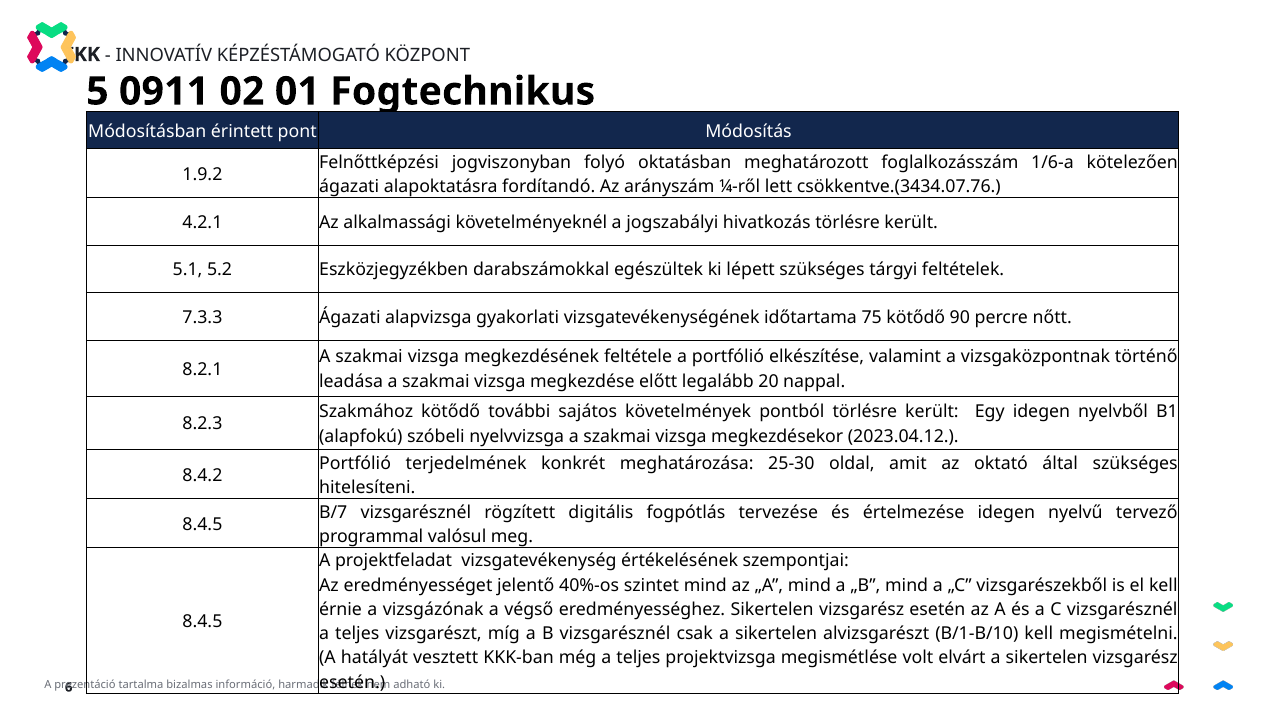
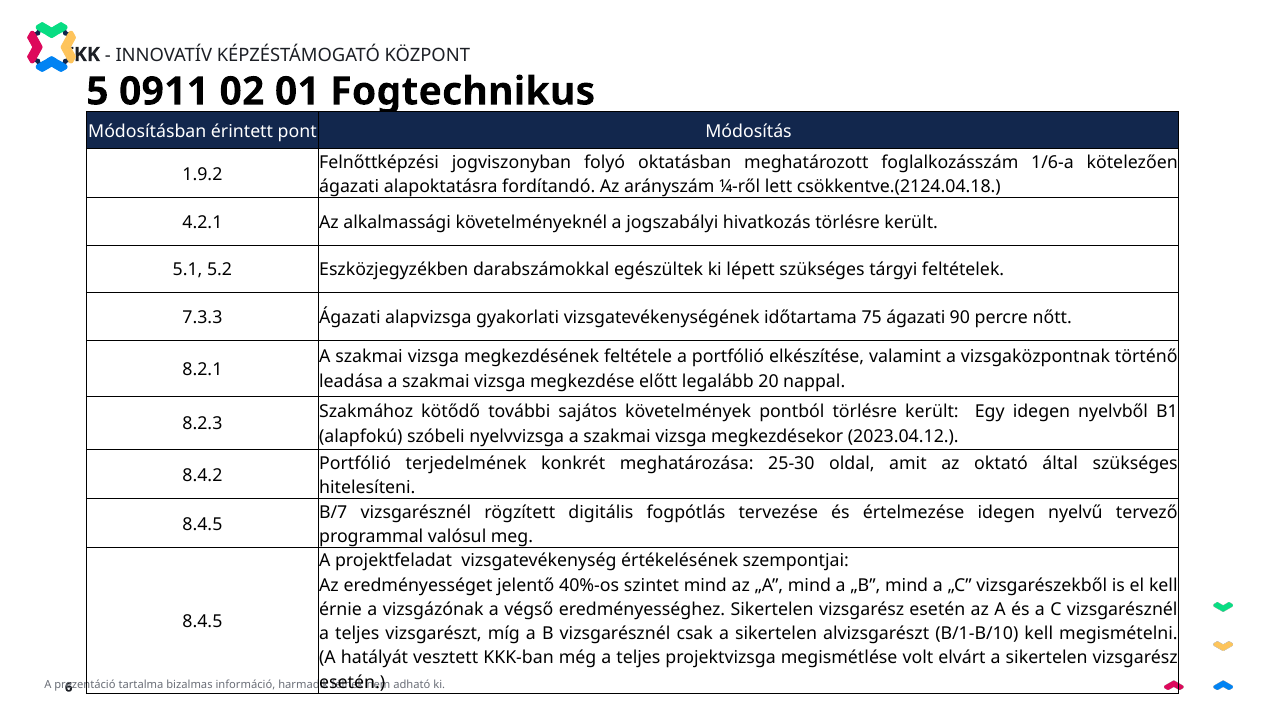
csökkentve.(3434.07.76: csökkentve.(3434.07.76 -> csökkentve.(2124.04.18 (899, 186)
75 kötődő: kötődő -> ágazati (916, 318)
